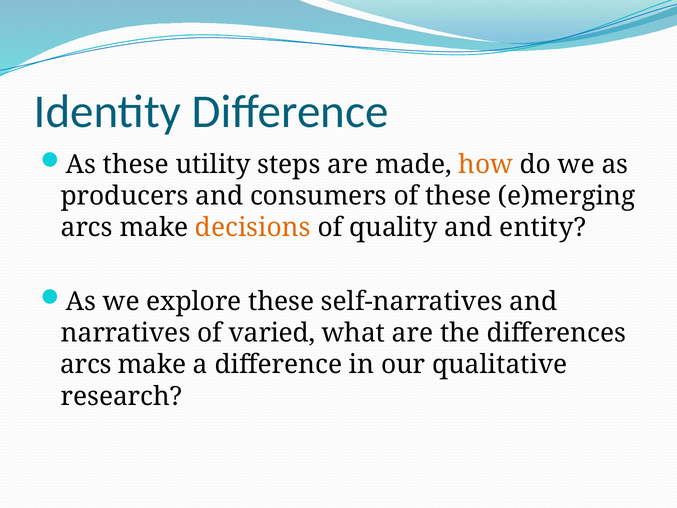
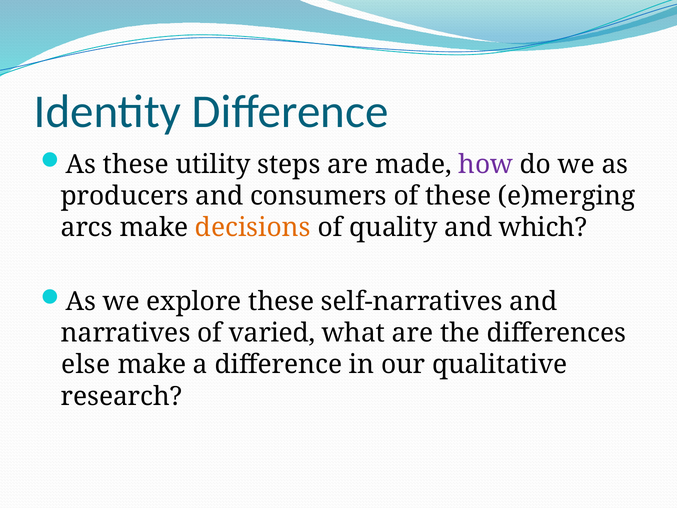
how colour: orange -> purple (486, 164)
entity: entity -> which (543, 228)
arcs: arcs -> else (86, 365)
